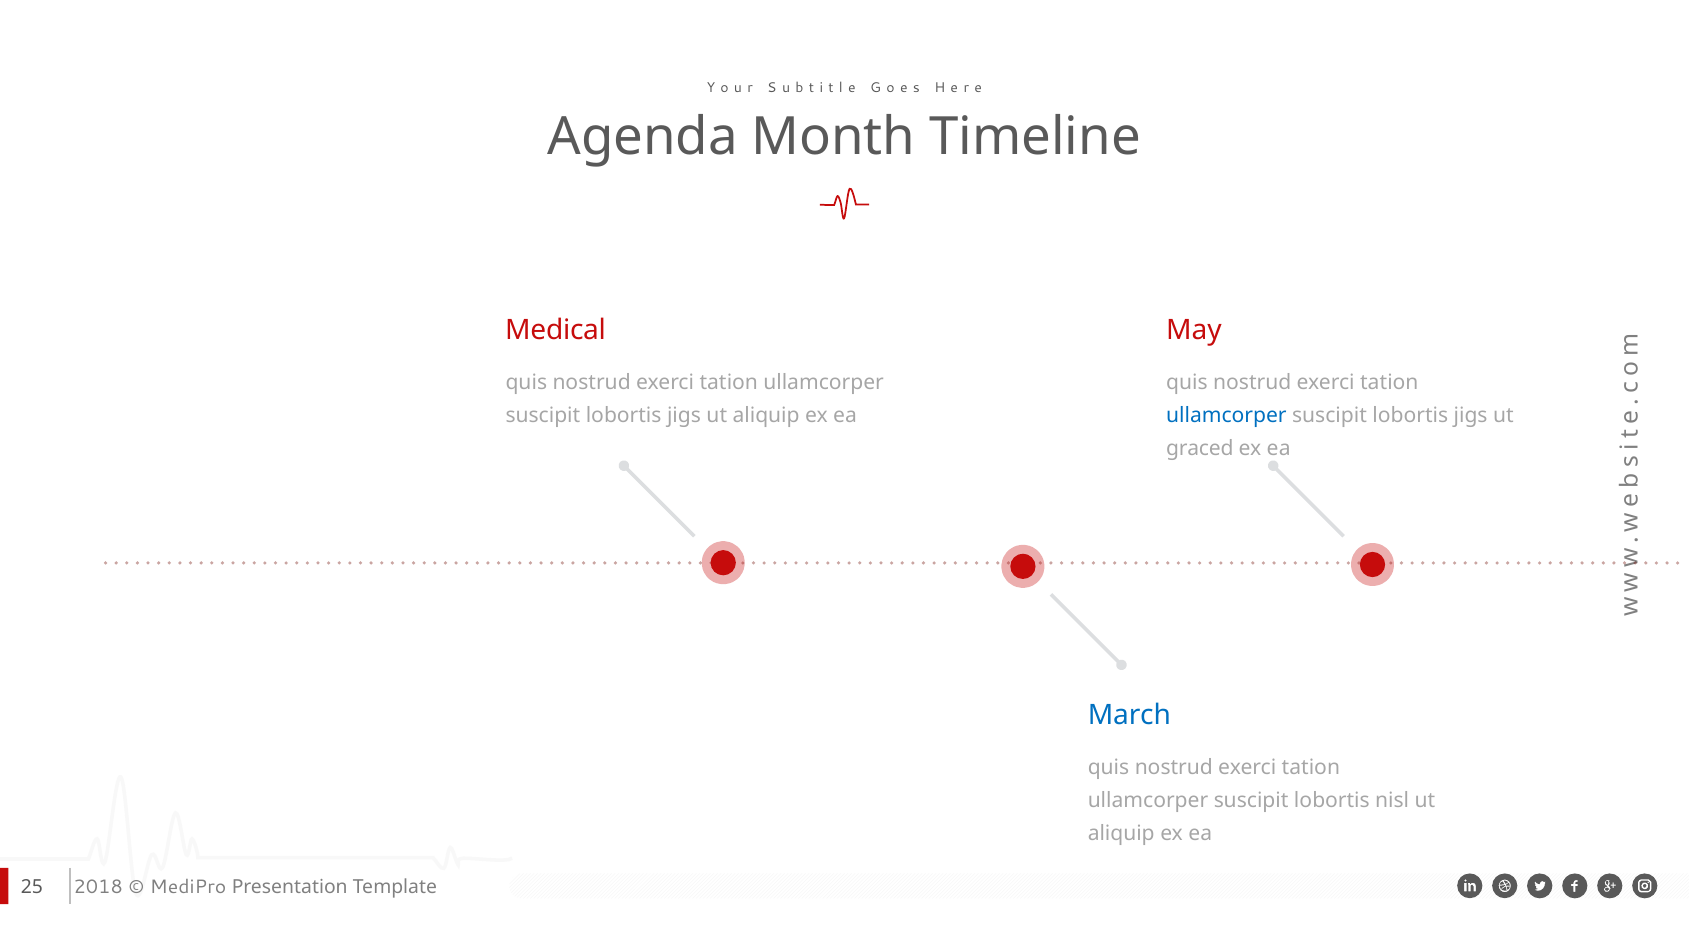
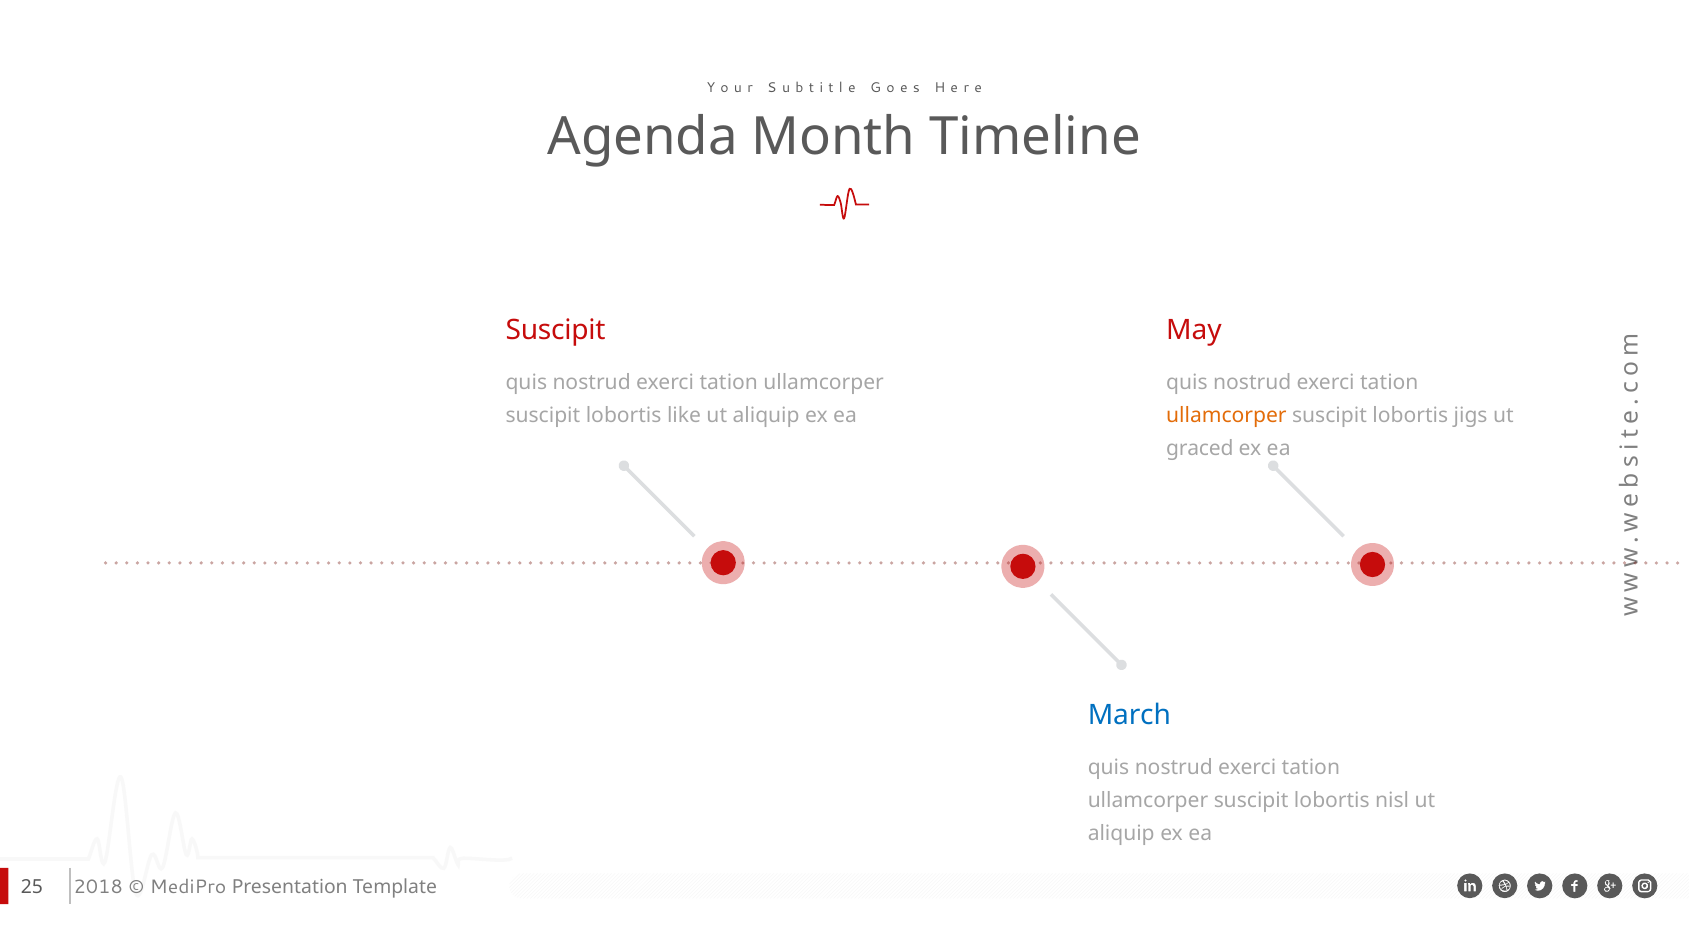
Medical: Medical -> Suscipit (556, 330)
jigs: jigs -> like (684, 416)
ullamcorper colour: blue -> orange (1226, 416)
